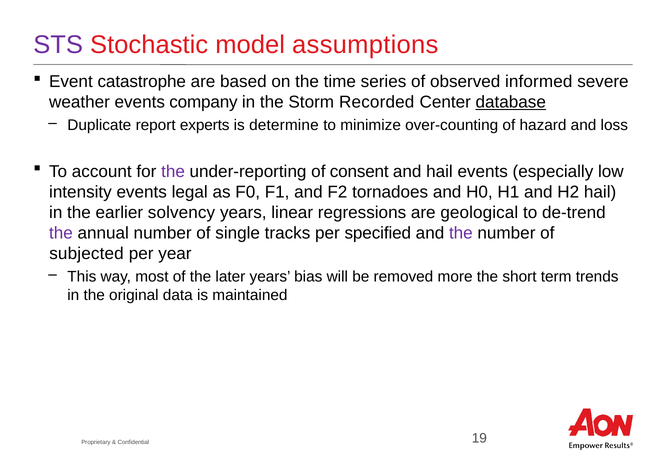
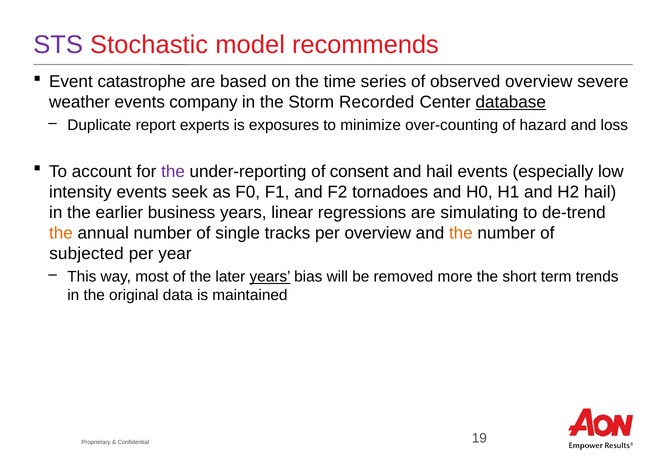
assumptions: assumptions -> recommends (365, 45)
observed informed: informed -> overview (539, 82)
determine: determine -> exposures (284, 125)
legal: legal -> seek (190, 192)
solvency: solvency -> business (182, 213)
geological: geological -> simulating (479, 213)
the colour: purple -> orange (61, 233)
per specified: specified -> overview (378, 233)
the colour: purple -> orange (461, 233)
years underline: none -> present (270, 277)
